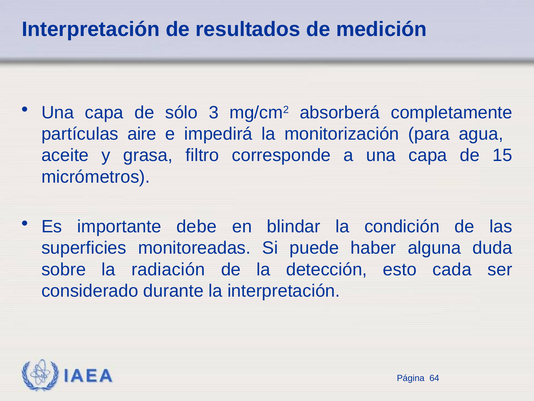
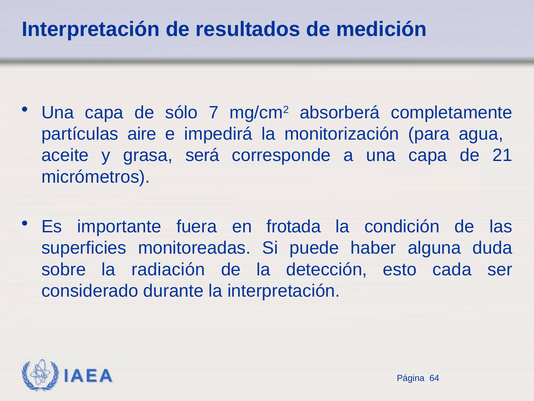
3: 3 -> 7 (214, 113)
filtro: filtro -> será (202, 155)
15: 15 -> 21 (502, 155)
debe: debe -> fuera (197, 226)
blindar: blindar -> frotada (294, 226)
